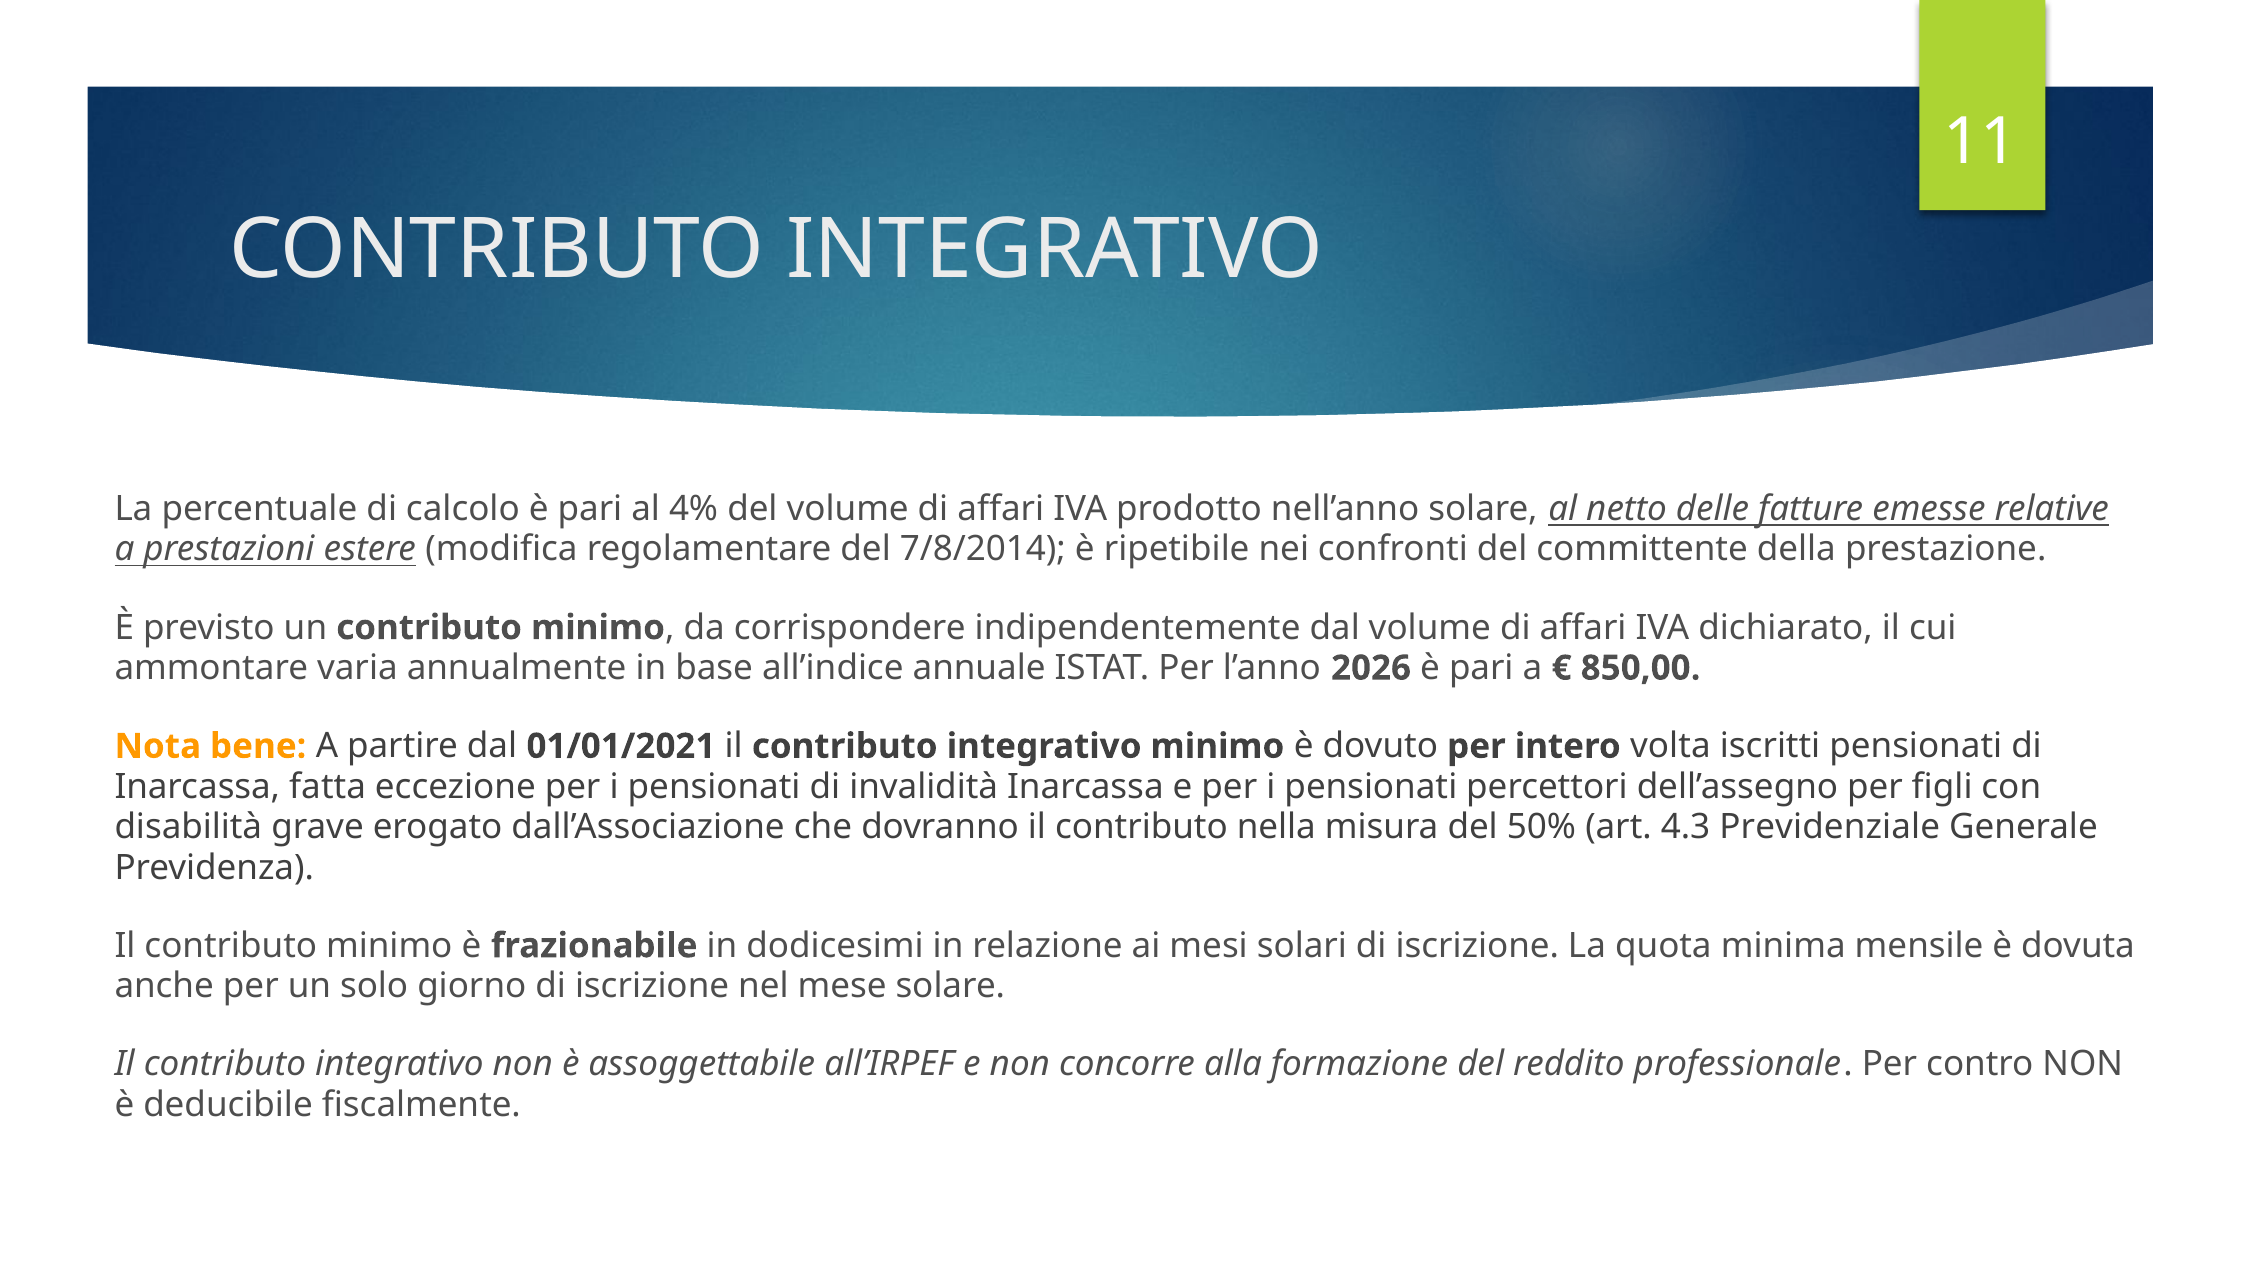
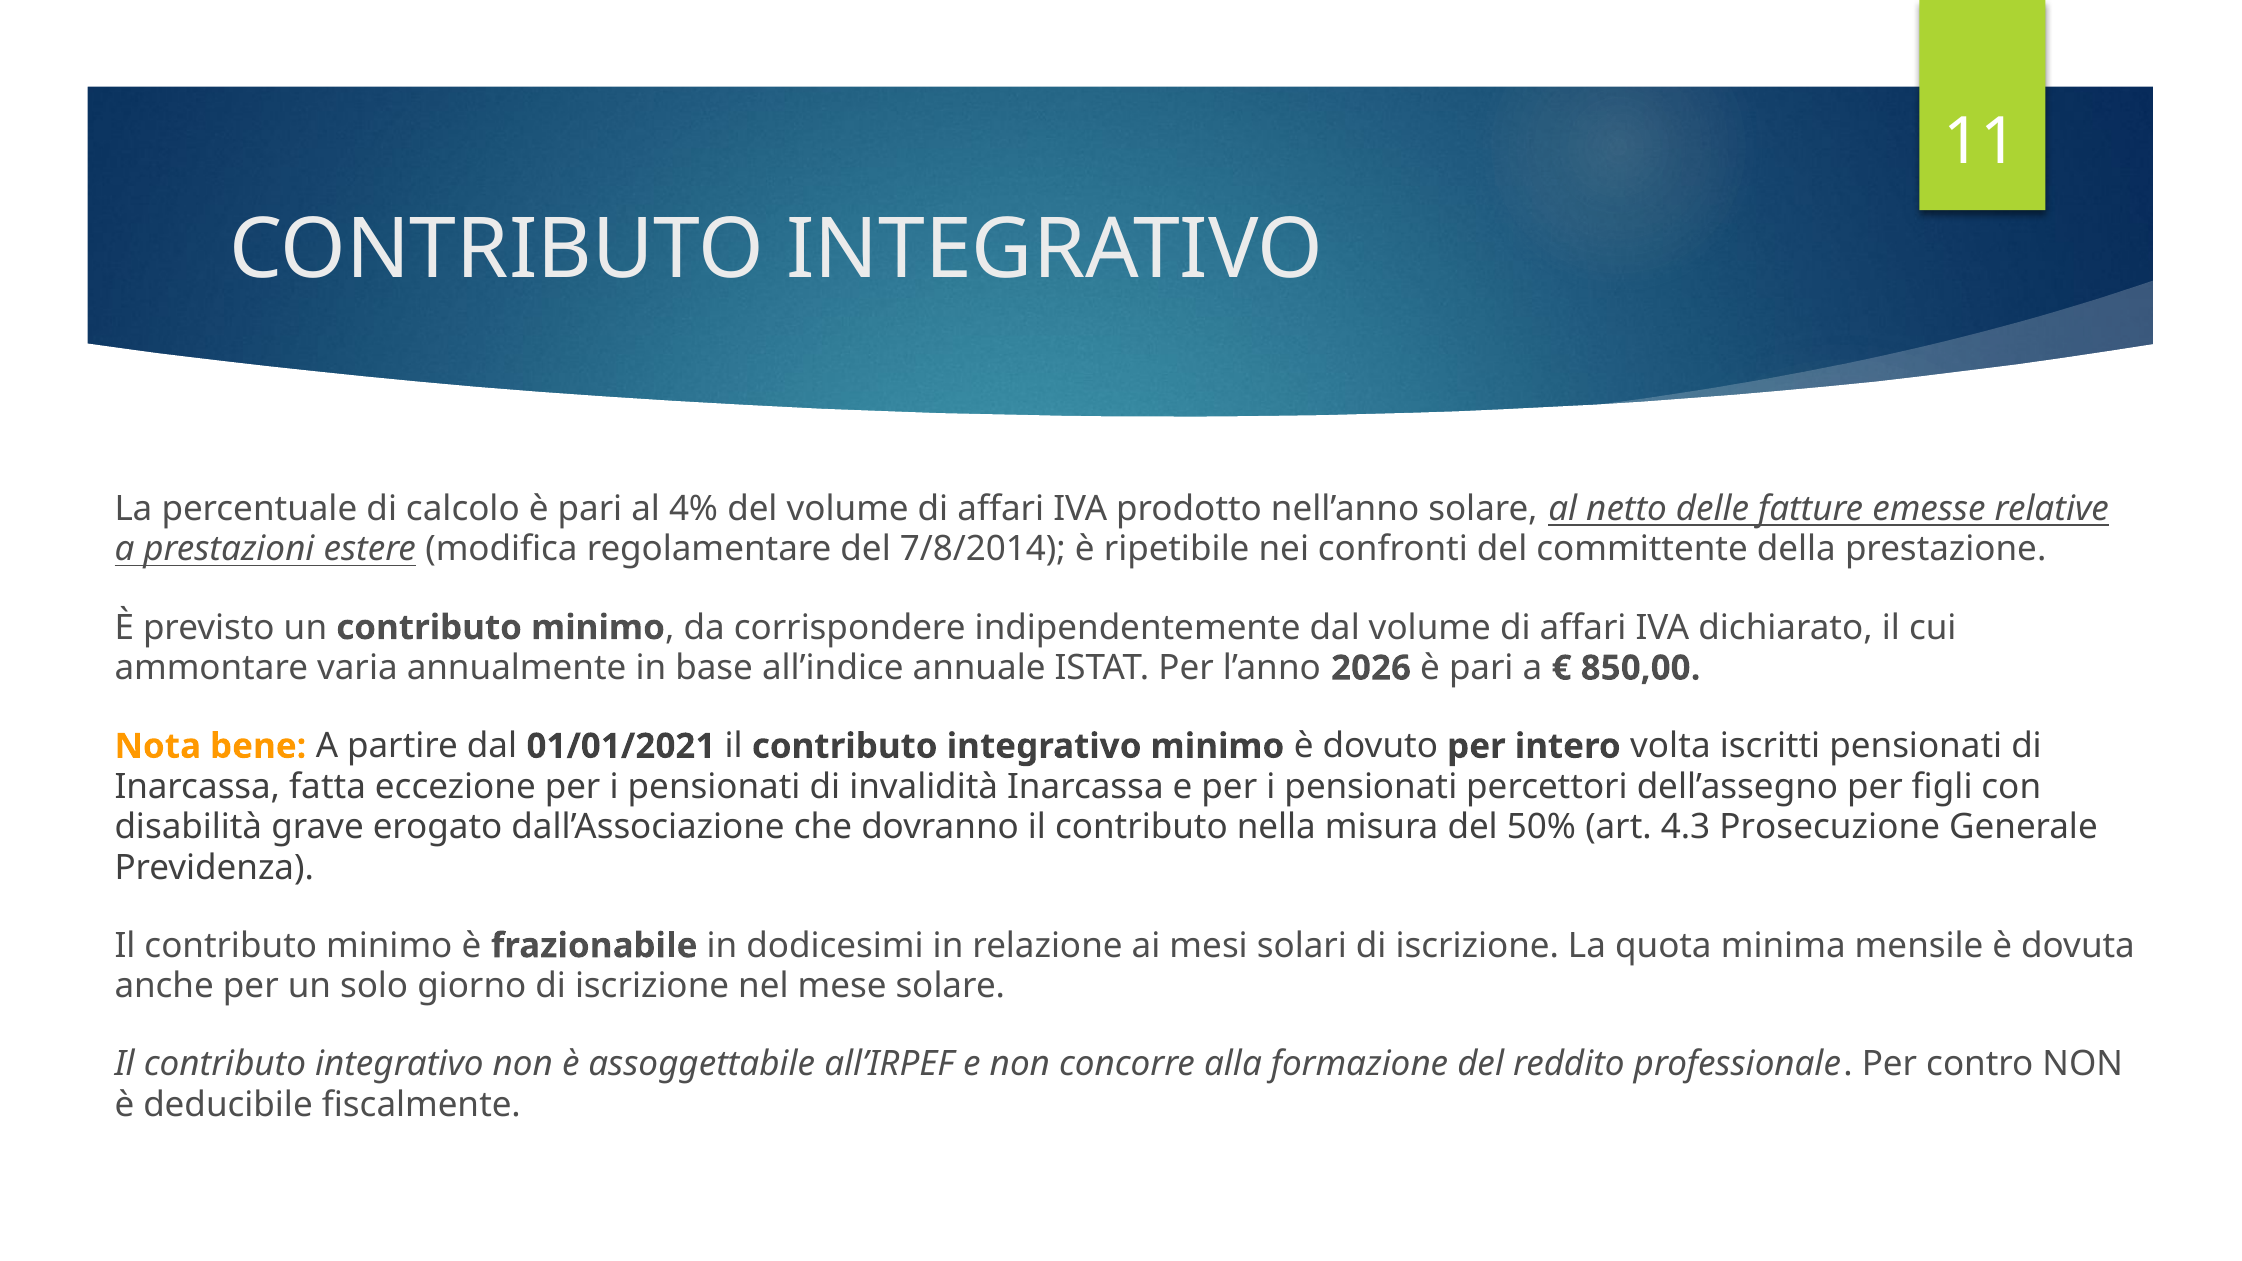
Previdenziale: Previdenziale -> Prosecuzione (1830, 827)
